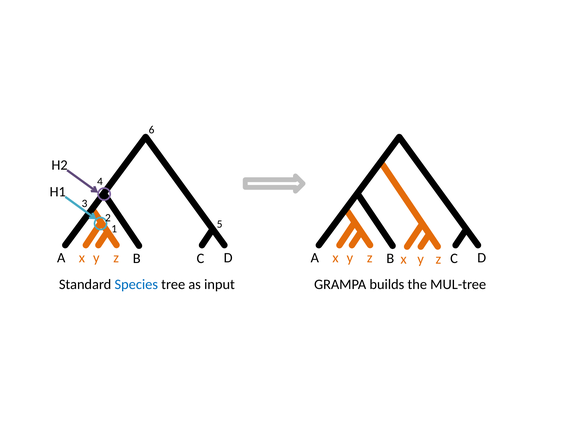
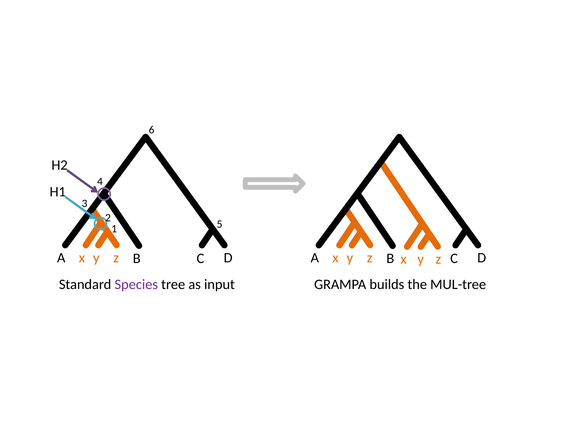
Species colour: blue -> purple (136, 285)
